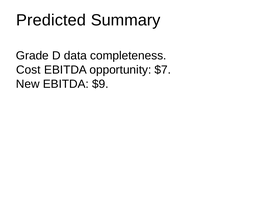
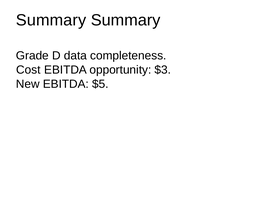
Predicted: Predicted -> Summary (51, 20)
$7: $7 -> $3 (163, 70)
$9: $9 -> $5 (100, 84)
